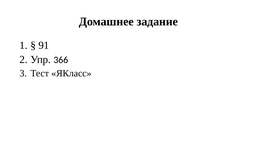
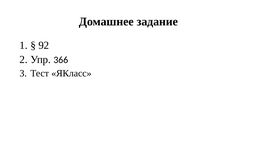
91: 91 -> 92 (44, 45)
